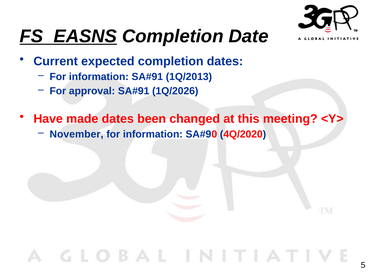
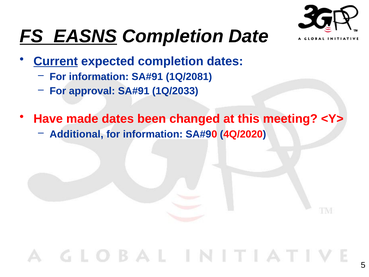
Current underline: none -> present (56, 61)
1Q/2013: 1Q/2013 -> 1Q/2081 (189, 77)
1Q/2026: 1Q/2026 -> 1Q/2033 (175, 91)
November: November -> Additional (77, 134)
